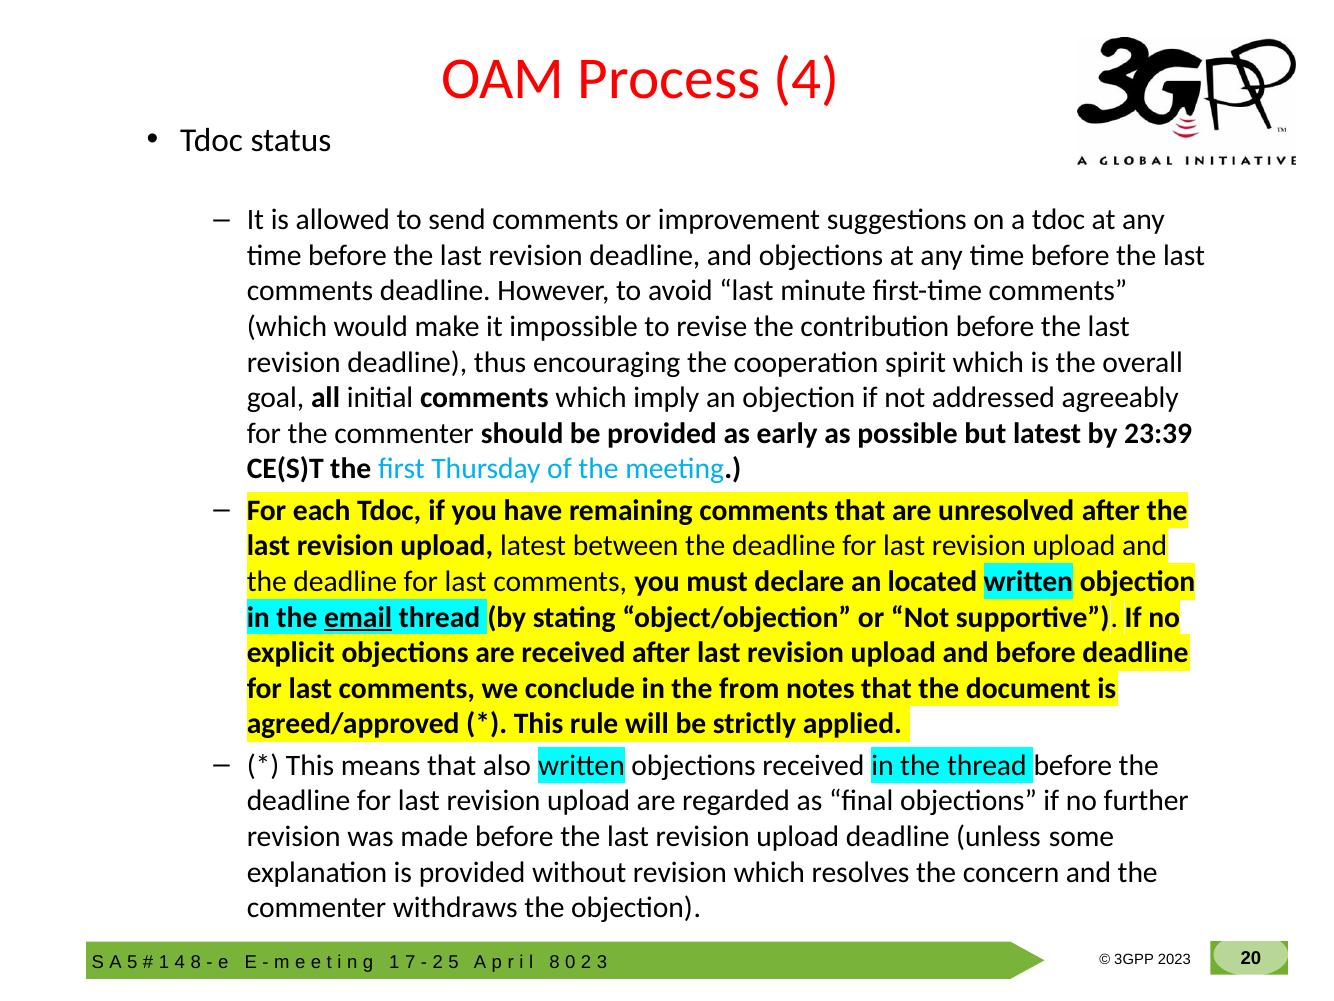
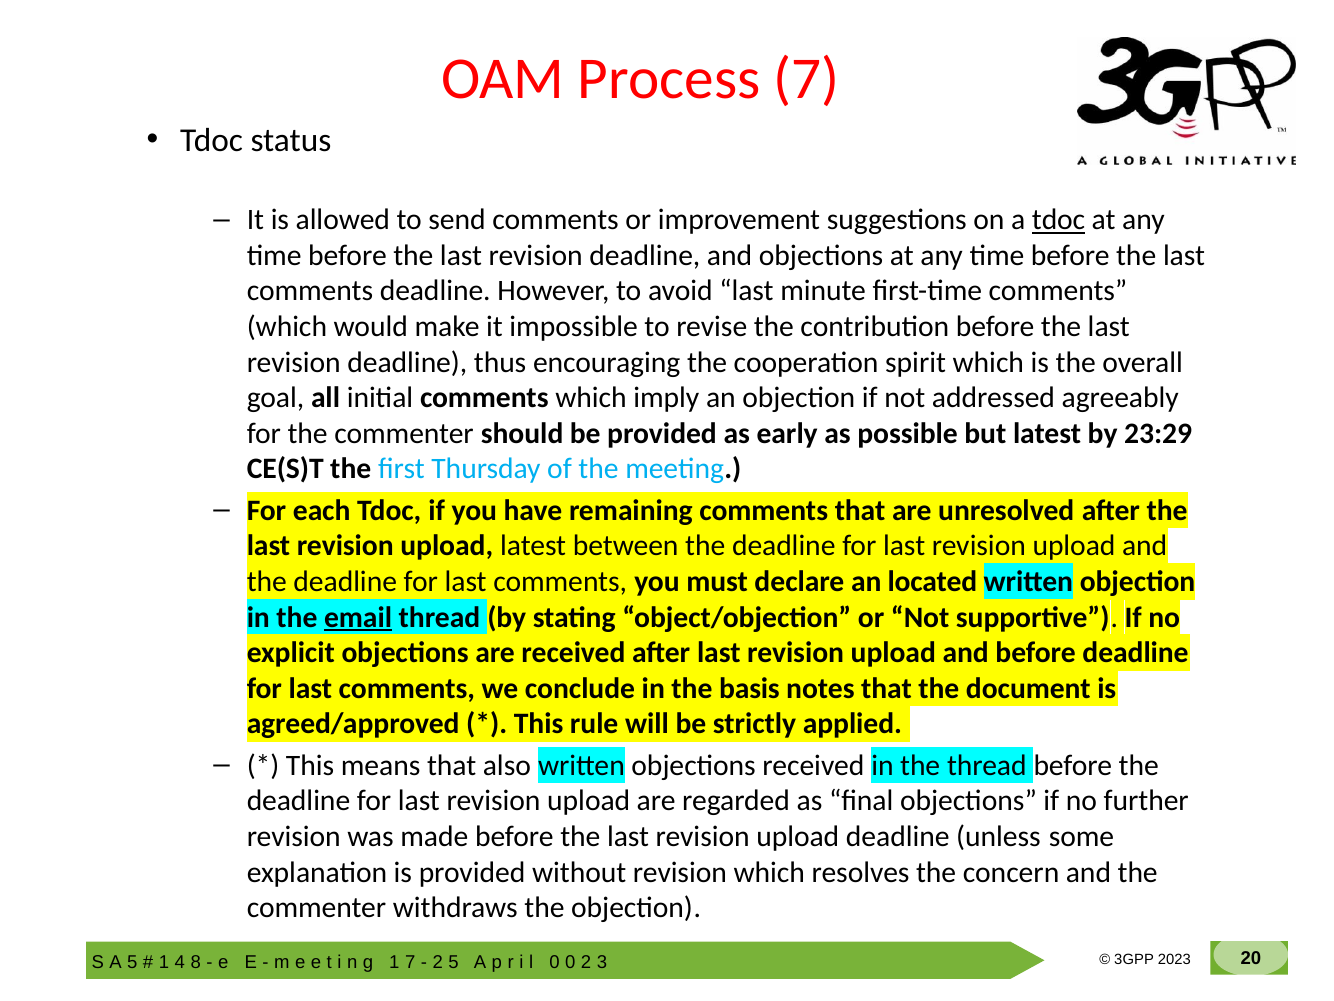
Process 4: 4 -> 7 (807, 79)
tdoc underline: none -> present (1059, 220)
23:39: 23:39 -> 23:29 (1158, 433)
from: from -> basis (749, 688)
8: 8 -> 0 (554, 962)
